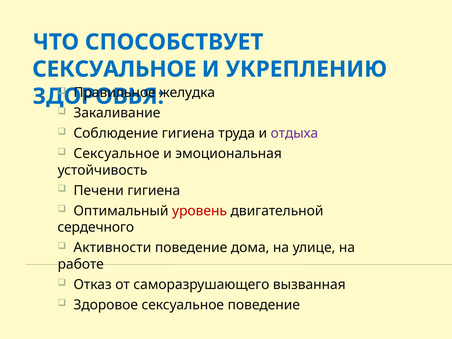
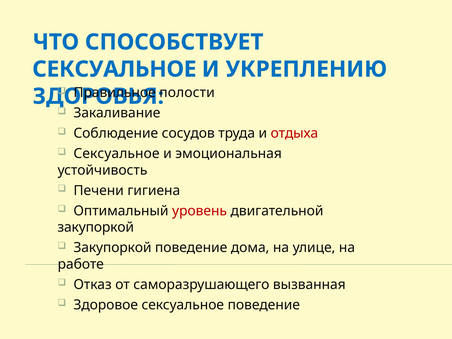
желудка: желудка -> полости (187, 93)
Соблюдение гигиена: гигиена -> сосудов (188, 133)
отдыха colour: purple -> red (294, 133)
сердечного: сердечного -> закупоркой (96, 227)
Активности: Активности -> Закупоркой (112, 248)
